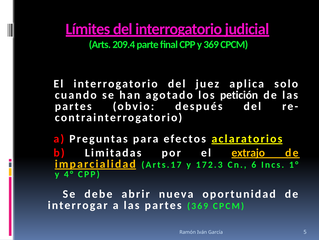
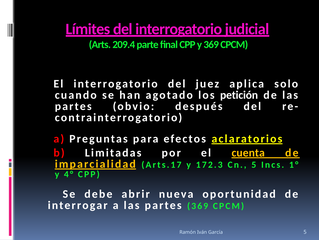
extrajo: extrajo -> cuenta (248, 152)
Cn 6: 6 -> 5 (254, 164)
